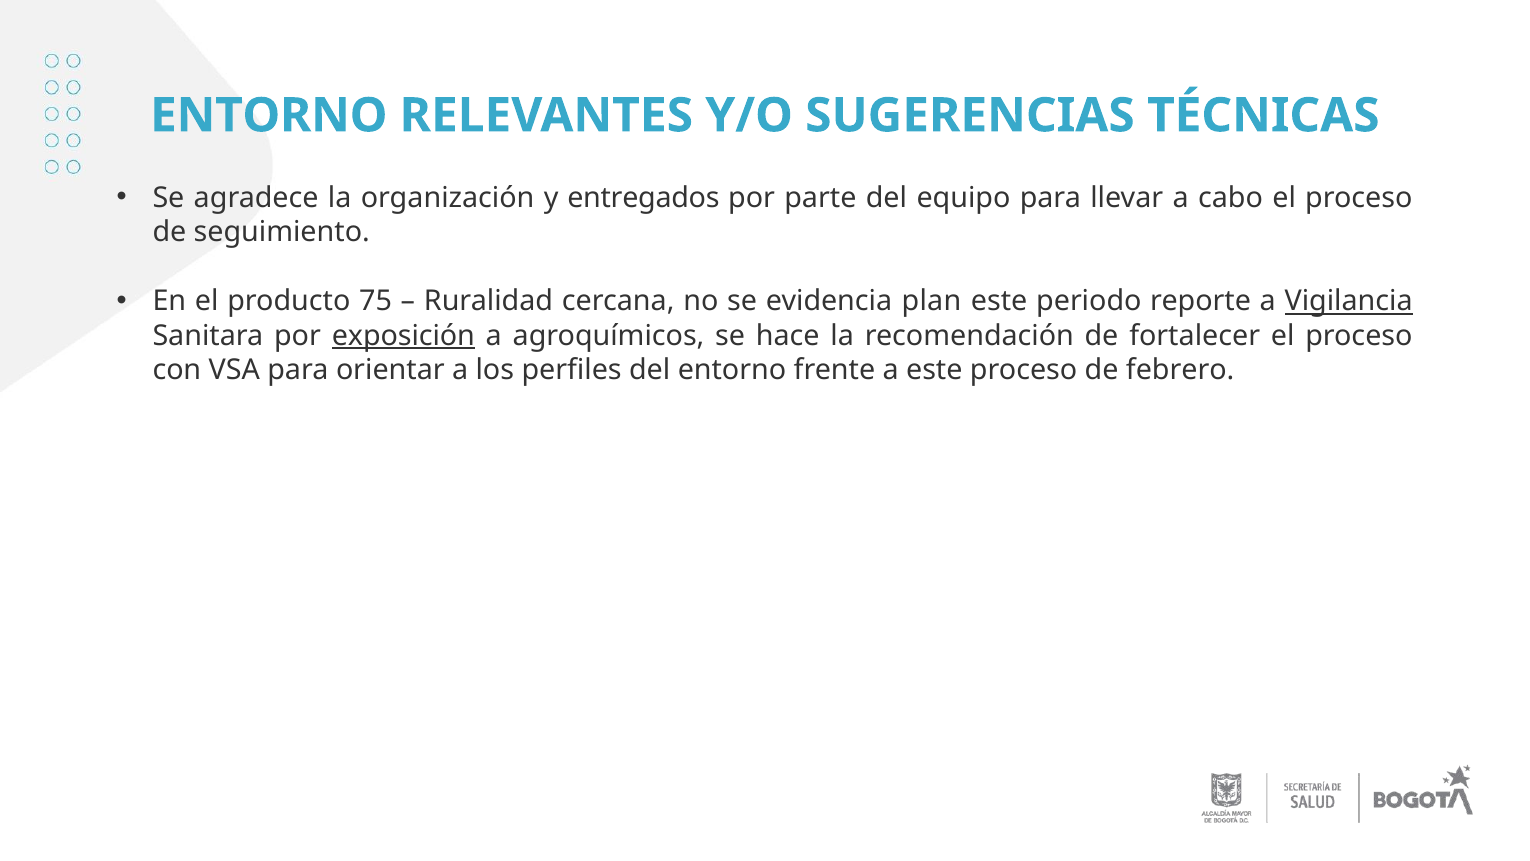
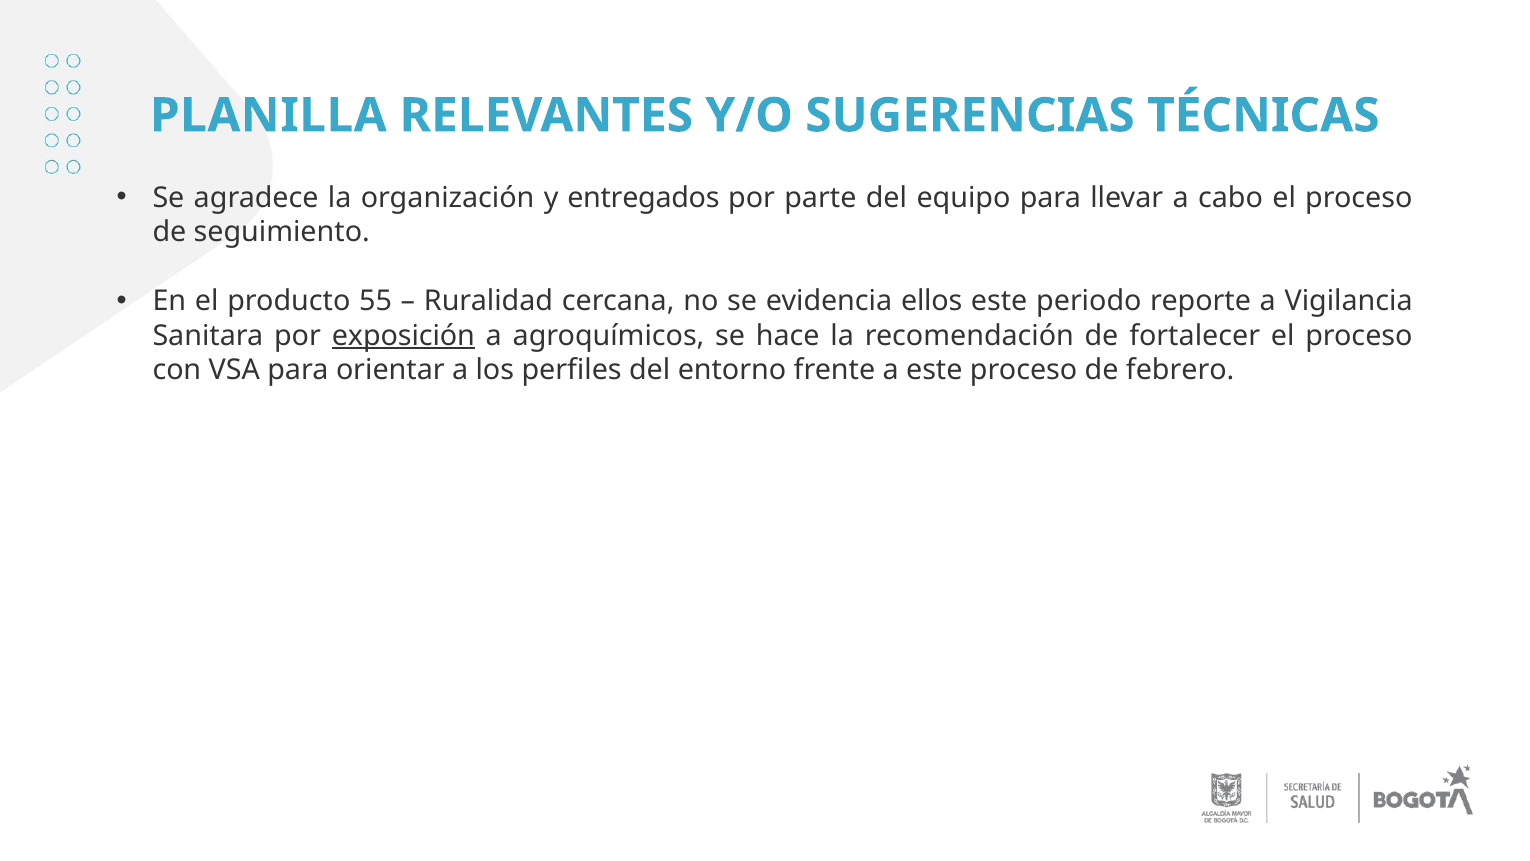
ENTORNO: ENTORNO -> PLANILLA (268, 116)
75: 75 -> 55 (376, 301)
plan: plan -> ellos (932, 301)
Vigilancia underline: present -> none (1349, 301)
